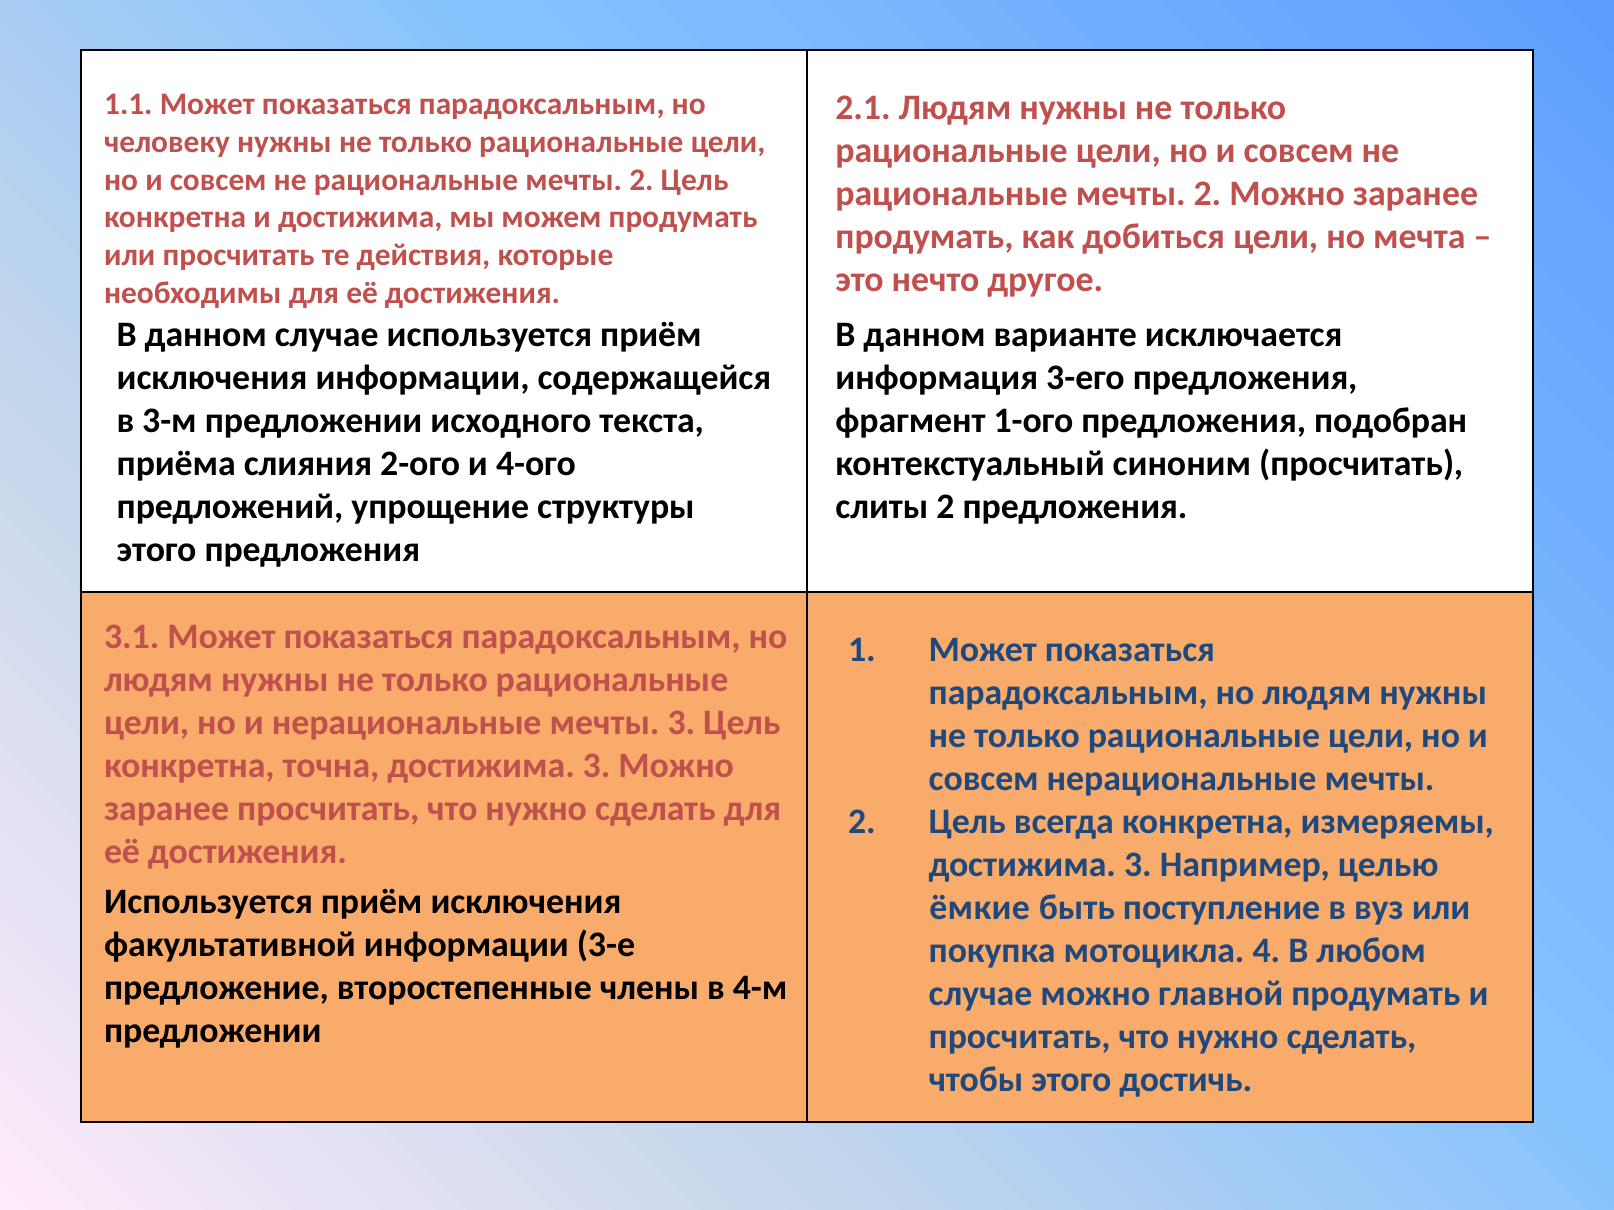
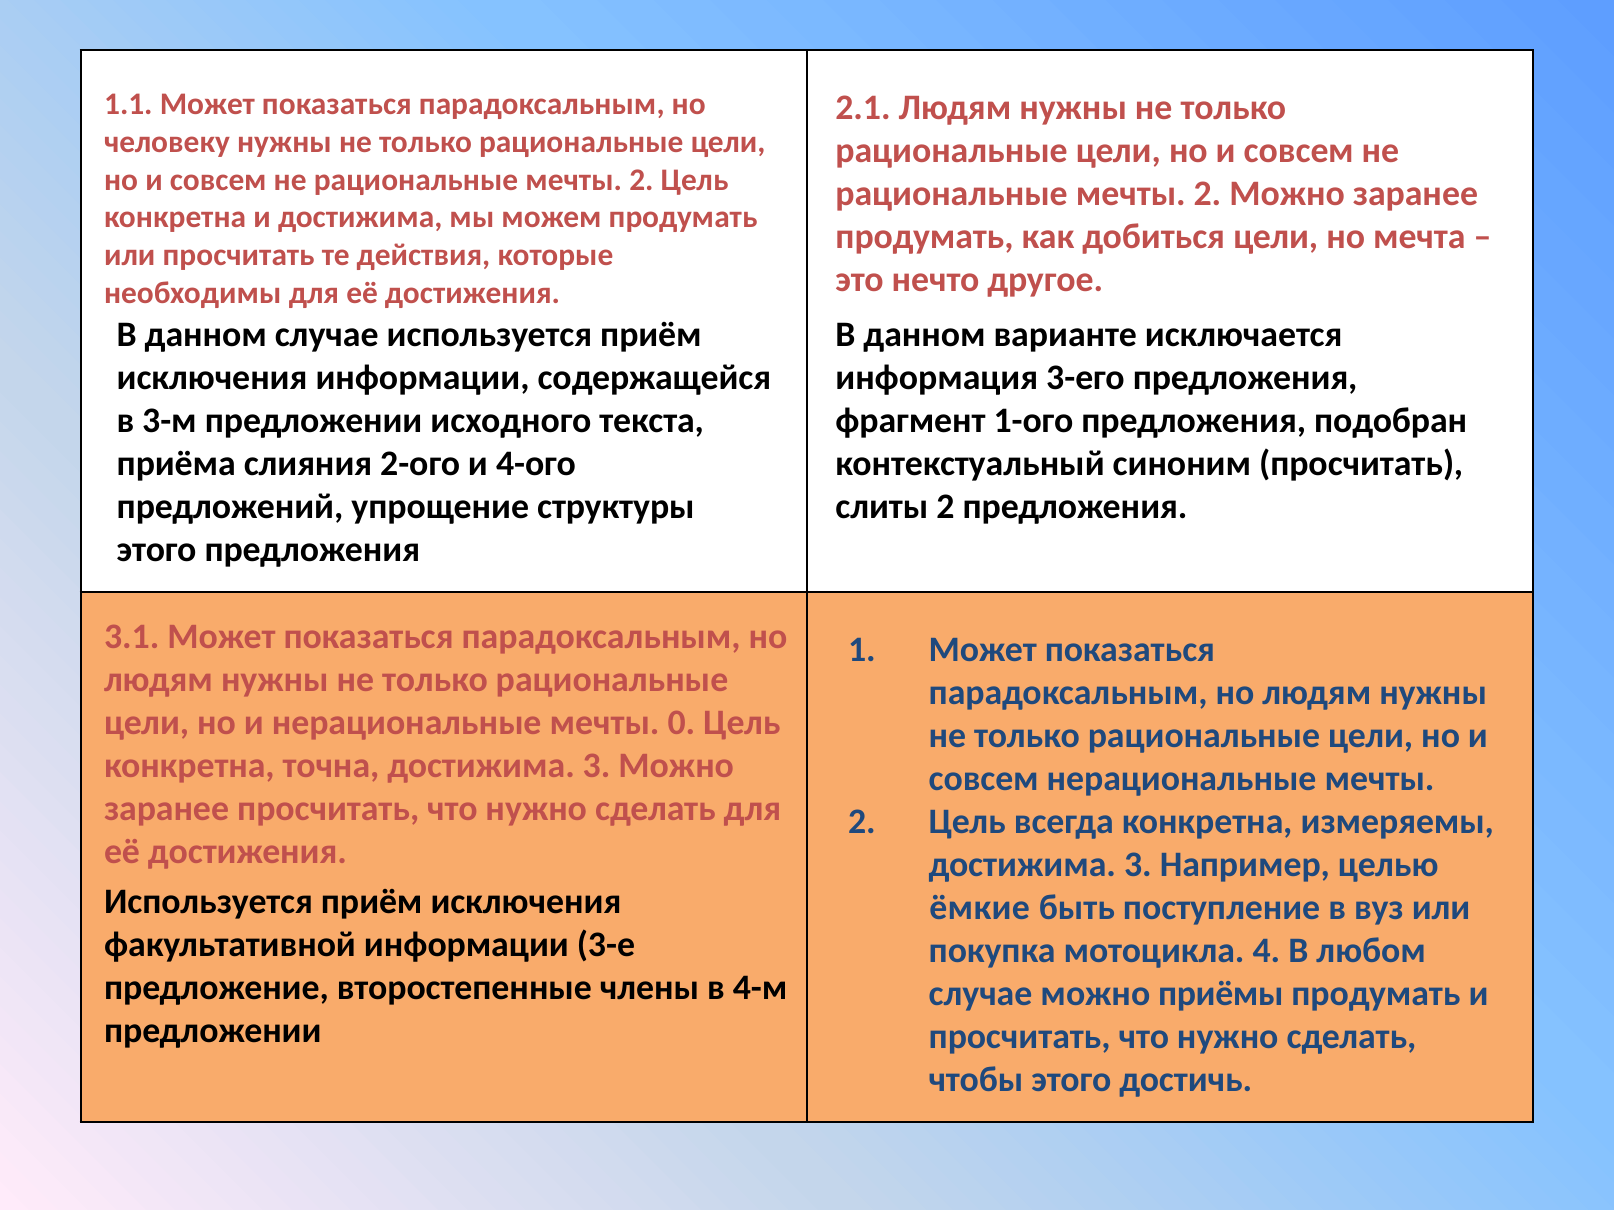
мечты 3: 3 -> 0 (681, 723)
главной: главной -> приёмы (1221, 994)
